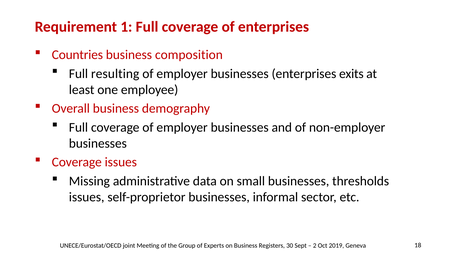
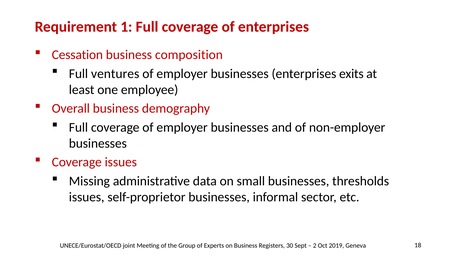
Countries: Countries -> Cessation (77, 55)
resulting: resulting -> ventures (115, 74)
